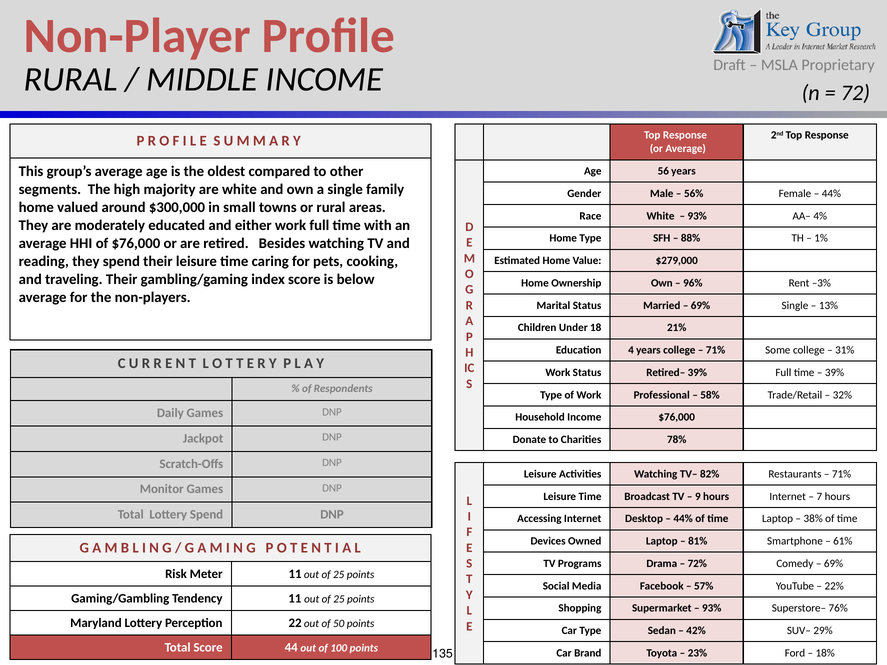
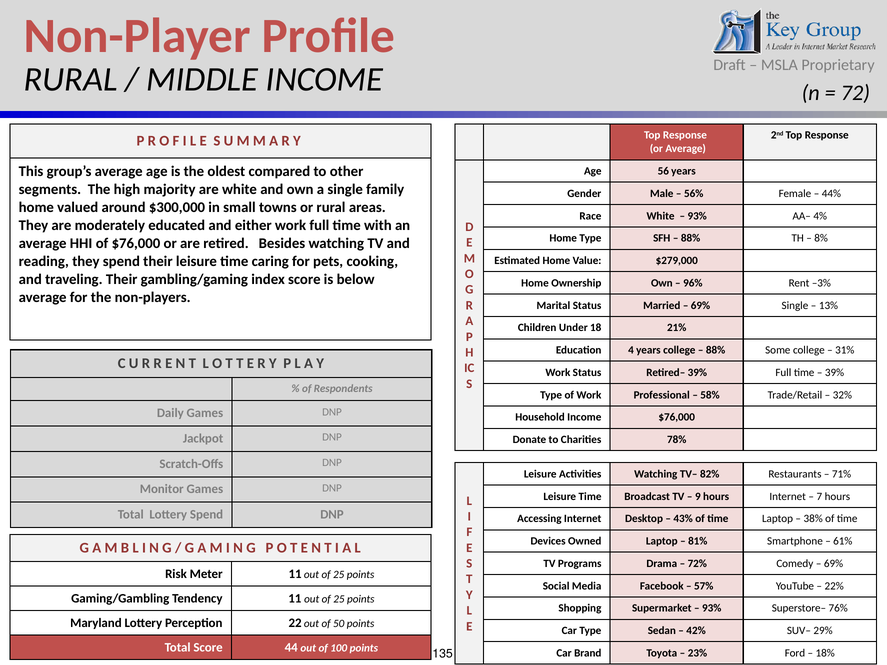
1%: 1% -> 8% (821, 238)
71%: 71% -> 88% (716, 350)
44%: 44% -> 43% (683, 519)
